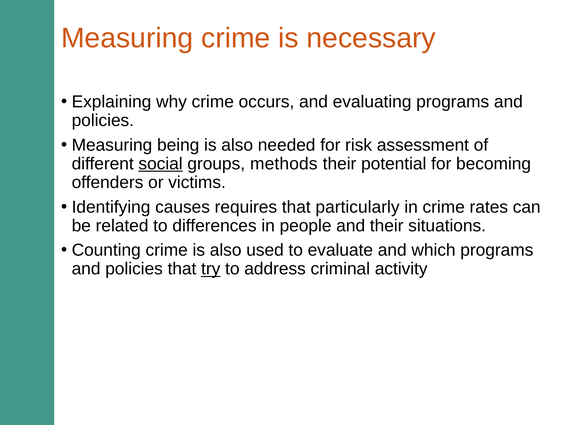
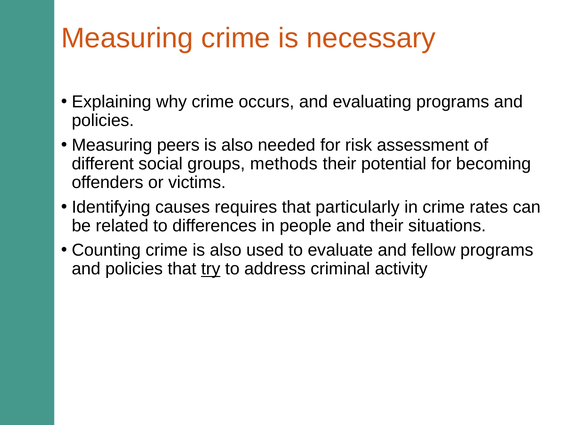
being: being -> peers (178, 145)
social underline: present -> none (161, 164)
which: which -> fellow (434, 250)
